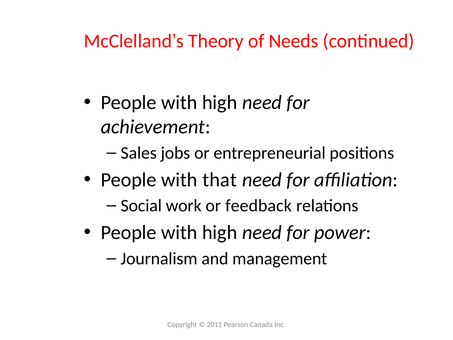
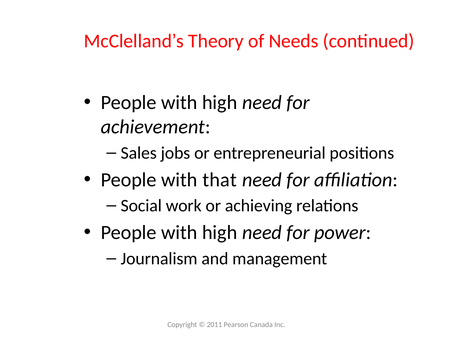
feedback: feedback -> achieving (259, 206)
